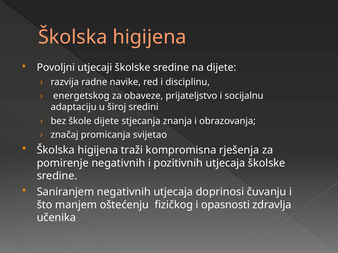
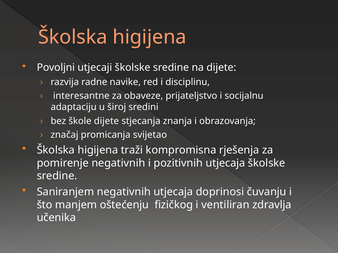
energetskog: energetskog -> interesantne (81, 96)
opasnosti: opasnosti -> ventiliran (225, 205)
